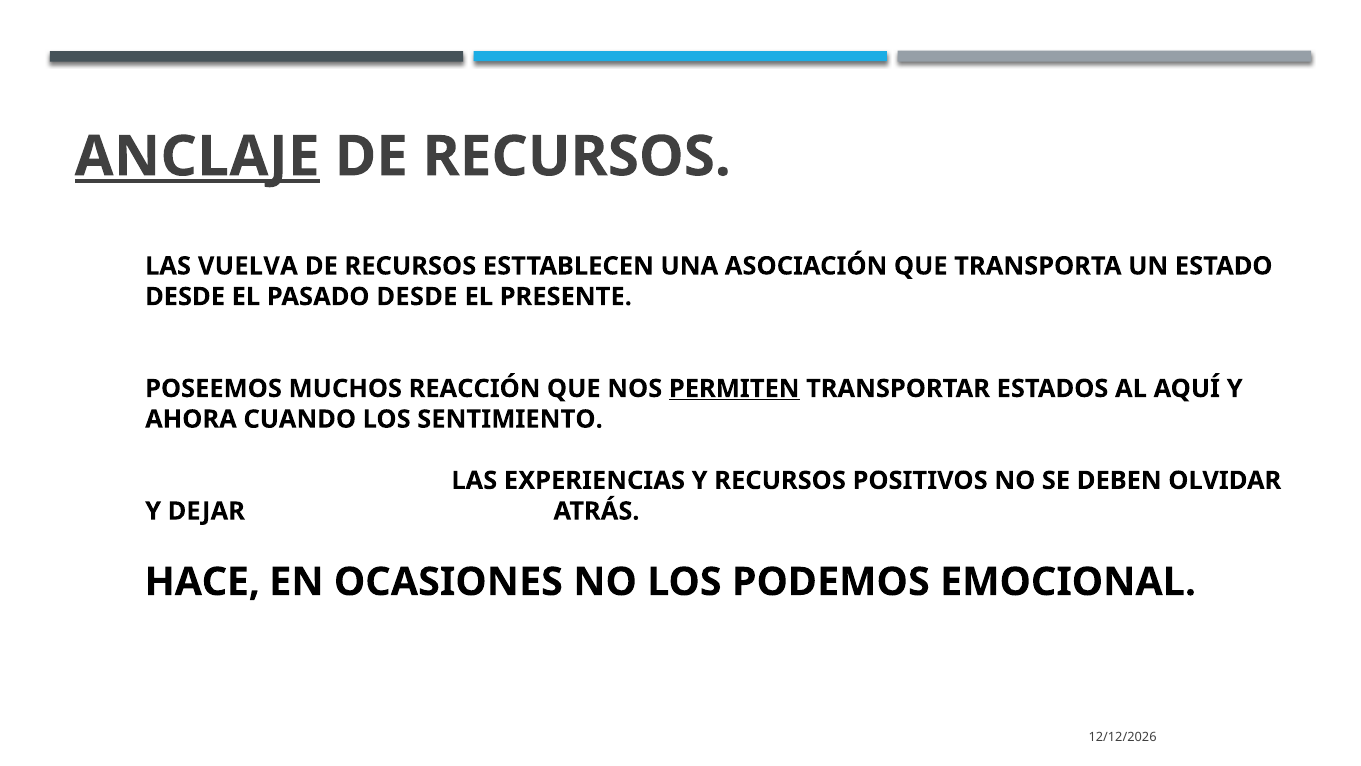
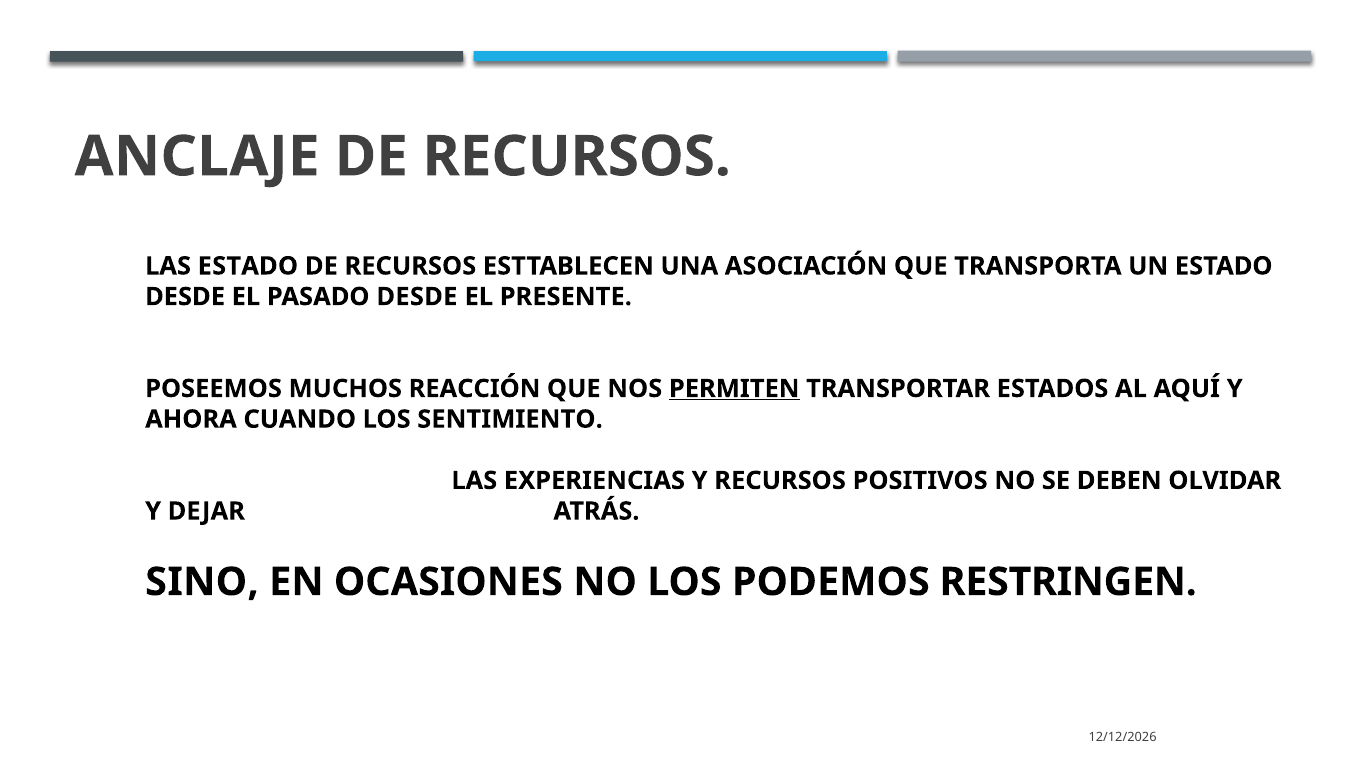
ANCLAJE underline: present -> none (197, 157)
LAS VUELVA: VUELVA -> ESTADO (248, 266)
HACE: HACE -> SINO (202, 582)
EMOCIONAL: EMOCIONAL -> RESTRINGEN (1068, 582)
